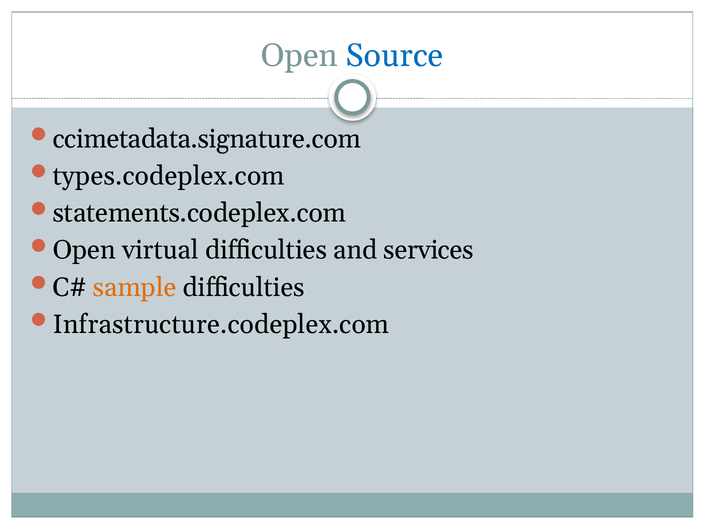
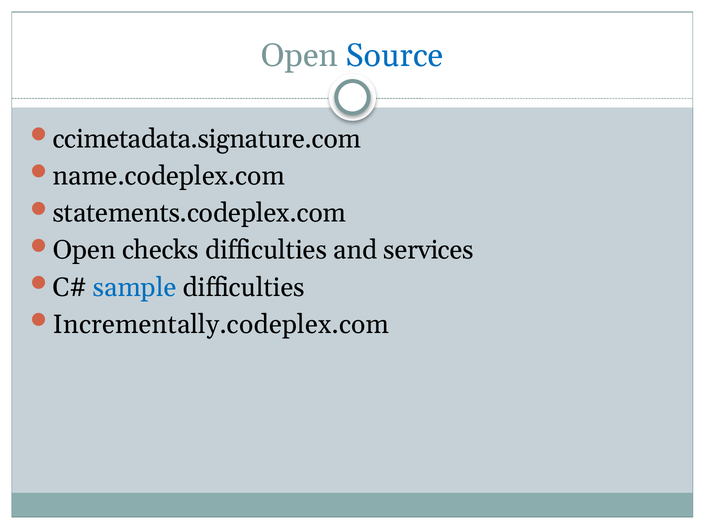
types.codeplex.com: types.codeplex.com -> name.codeplex.com (169, 176)
virtual: virtual -> checks (160, 250)
sample colour: orange -> blue (135, 287)
Infrastructure.codeplex.com: Infrastructure.codeplex.com -> Incrementally.codeplex.com (221, 324)
